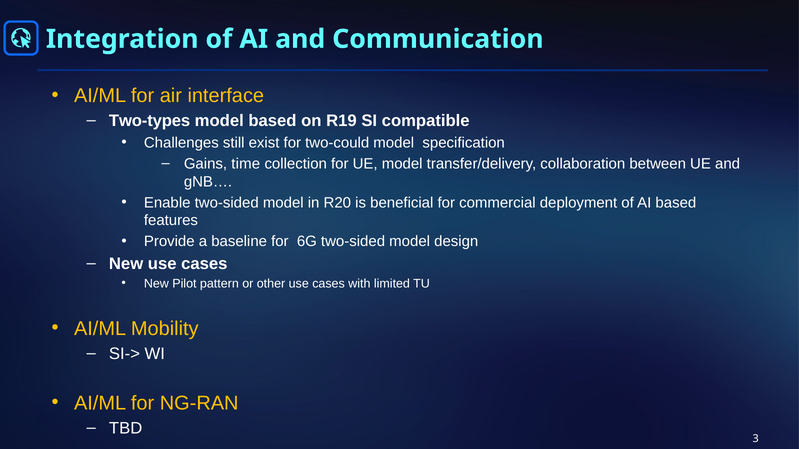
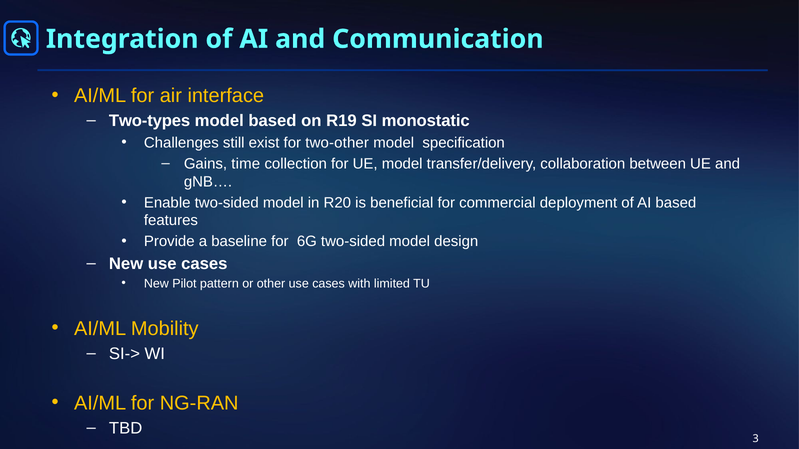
compatible: compatible -> monostatic (426, 121)
two-could: two-could -> two-other (337, 143)
